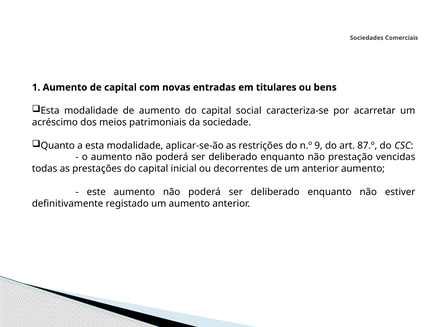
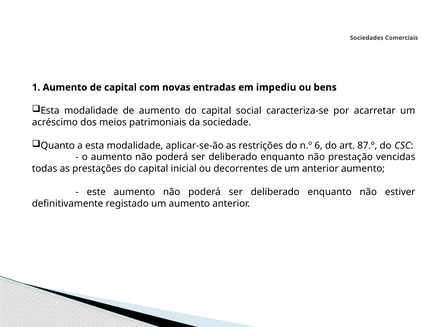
titulares: titulares -> impediu (276, 87)
9: 9 -> 6 (319, 146)
